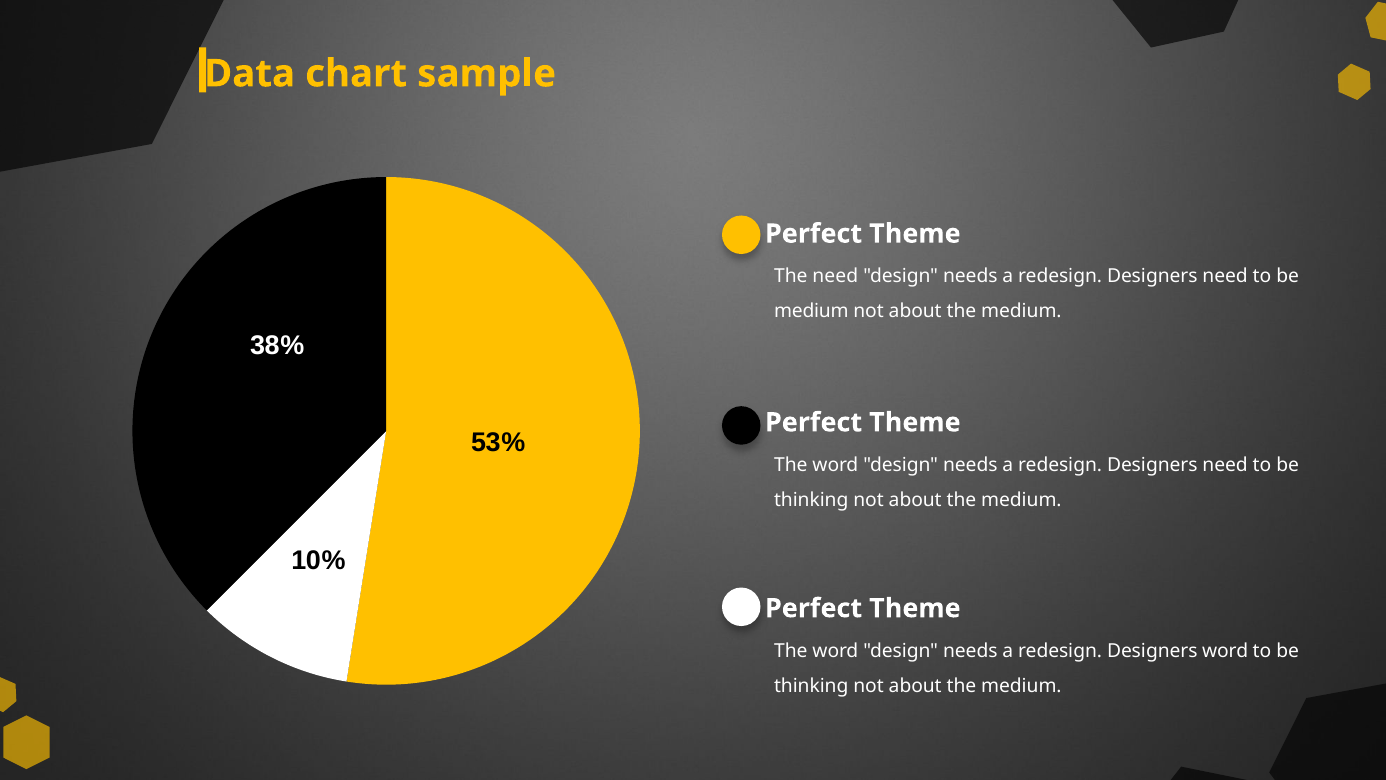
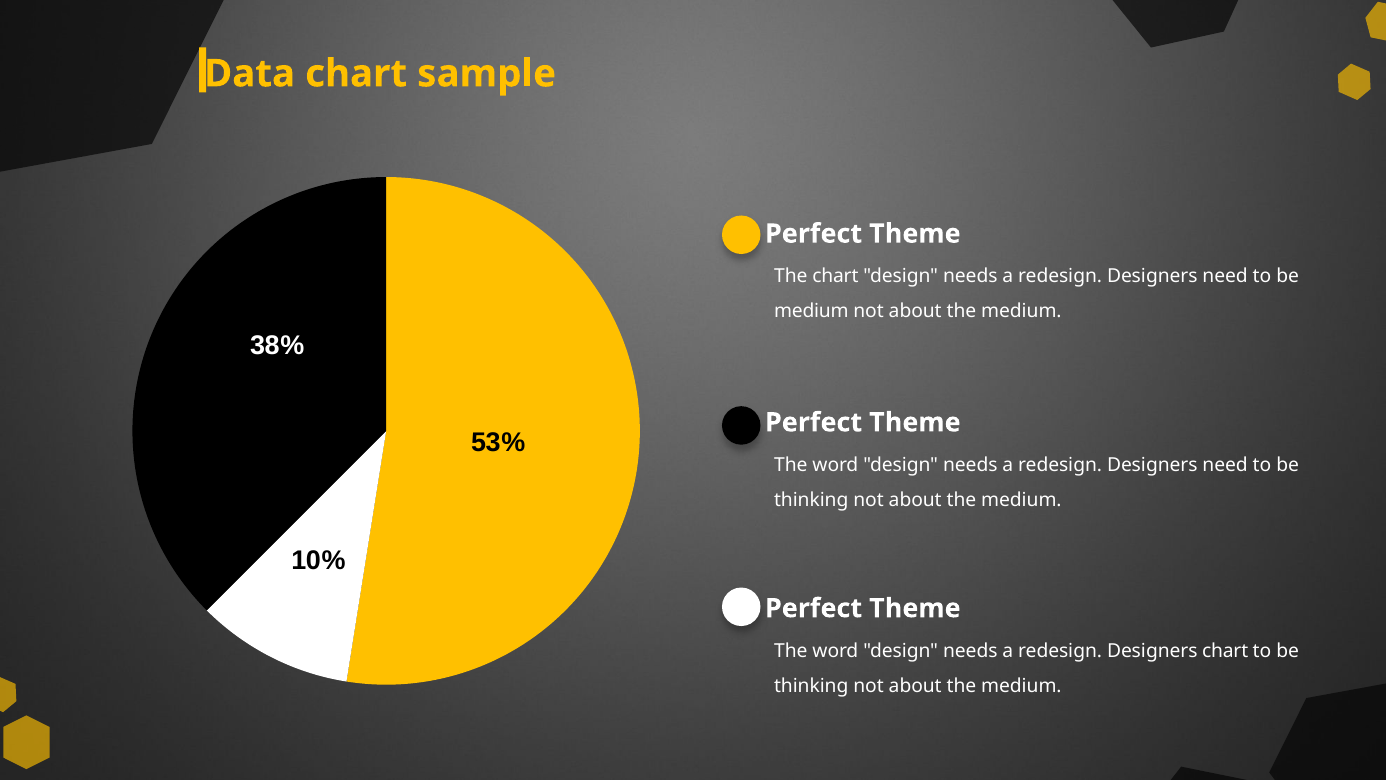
The need: need -> chart (835, 276)
Designers word: word -> chart (1225, 651)
